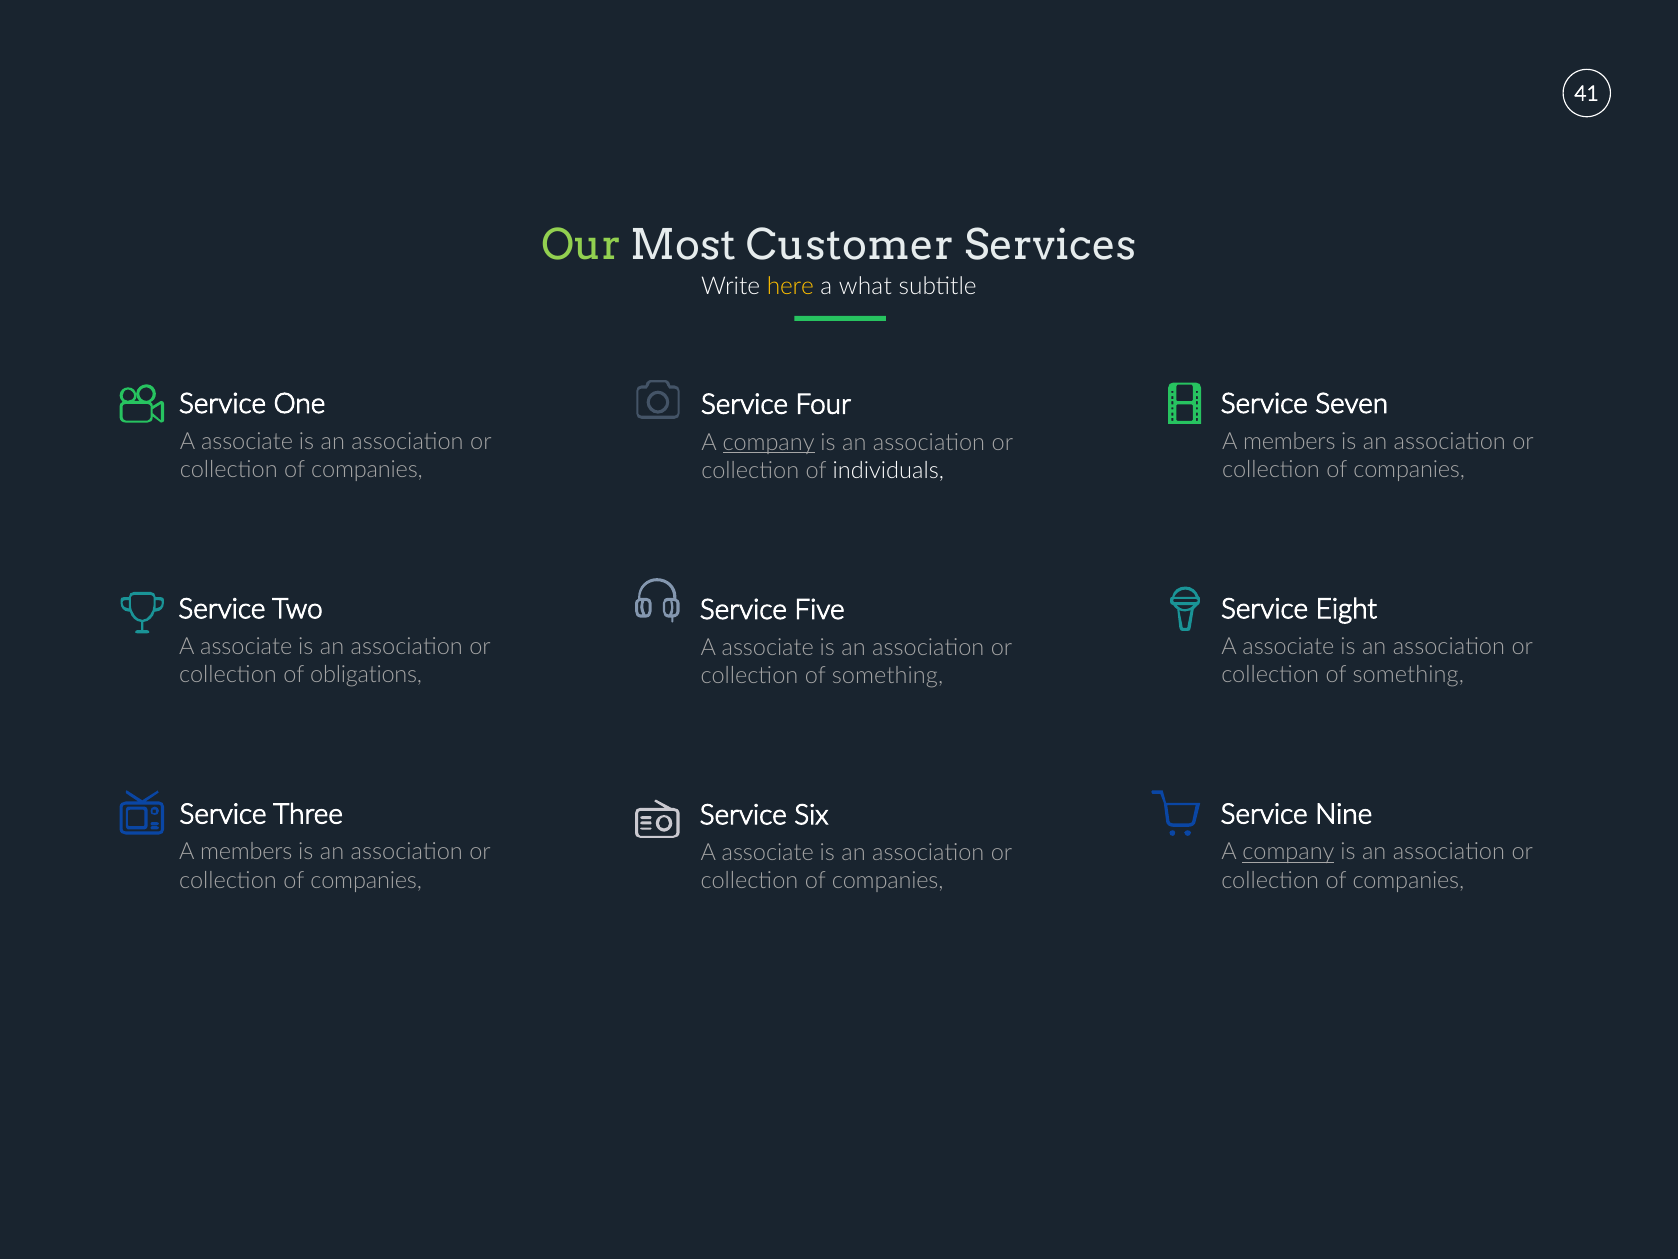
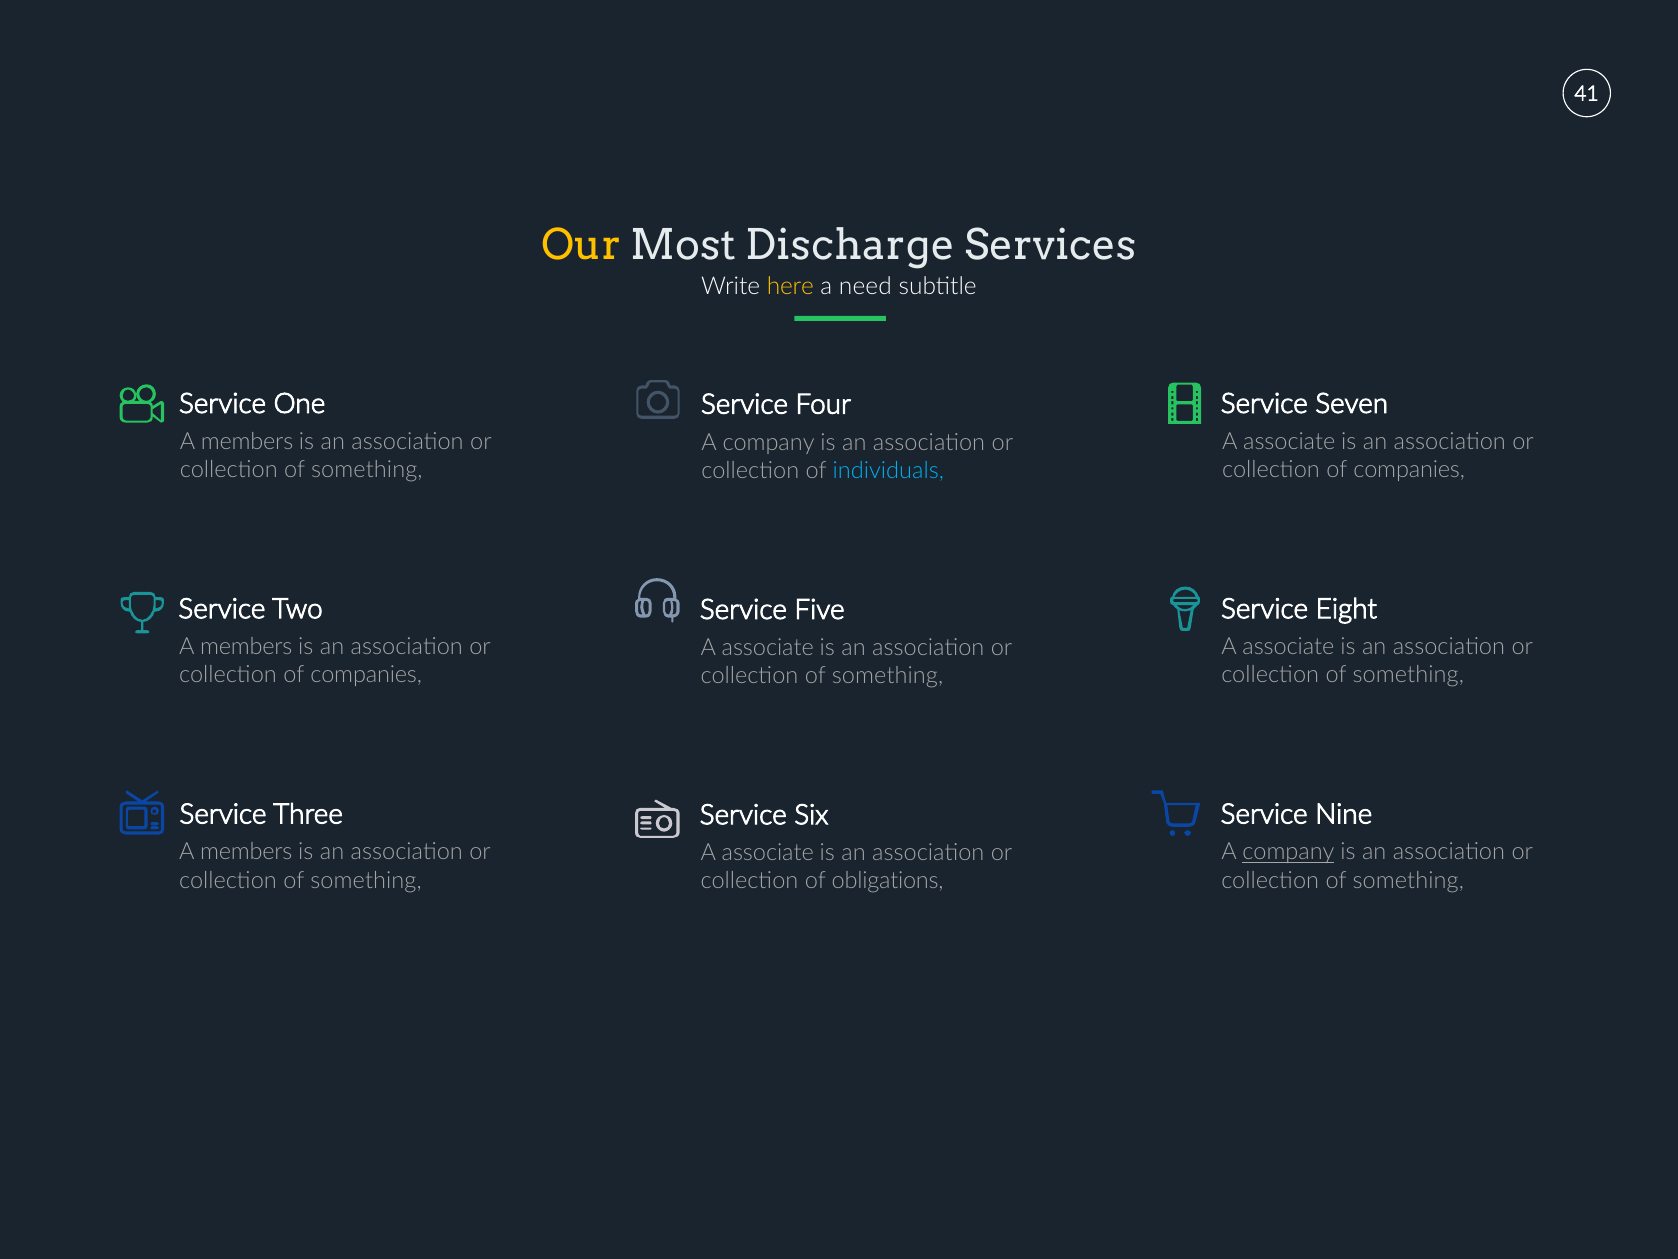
Our colour: light green -> yellow (581, 246)
Customer: Customer -> Discharge (850, 246)
what: what -> need (865, 286)
associate: associate -> members (247, 441)
members: members -> associate (1289, 441)
company underline: present -> none (769, 442)
companies: companies -> something (367, 470)
individuals colour: white -> light blue (888, 470)
associate: associate -> members (246, 647)
obligations: obligations -> companies (366, 675)
companies: companies -> something (366, 880)
companies: companies -> something (1408, 880)
companies: companies -> obligations (888, 881)
